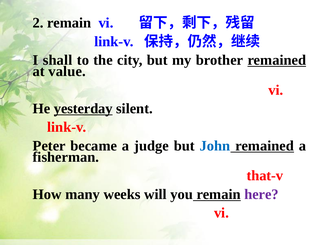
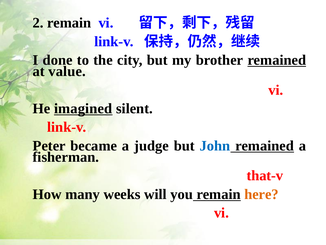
shall: shall -> done (58, 60)
yesterday: yesterday -> imagined (83, 108)
here colour: purple -> orange (261, 194)
